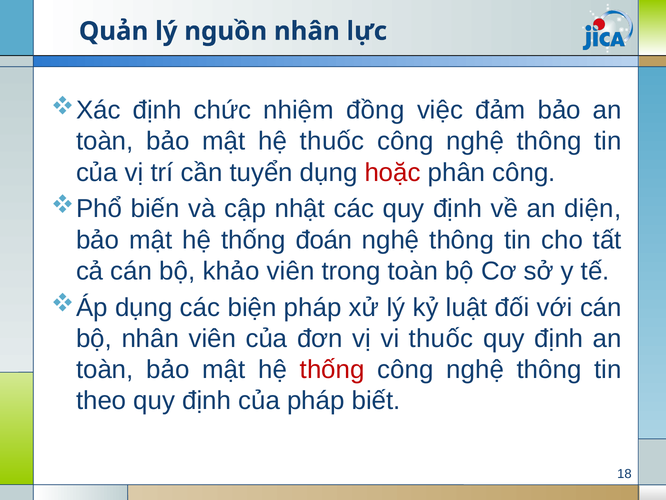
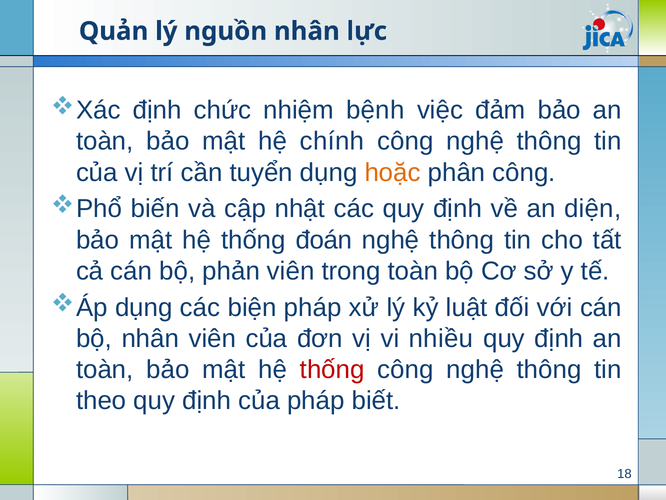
đồng: đồng -> bệnh (375, 110)
hệ thuốc: thuốc -> chính (332, 141)
hoặc colour: red -> orange (393, 172)
khảo: khảo -> phản (231, 271)
vi thuốc: thuốc -> nhiều (441, 338)
